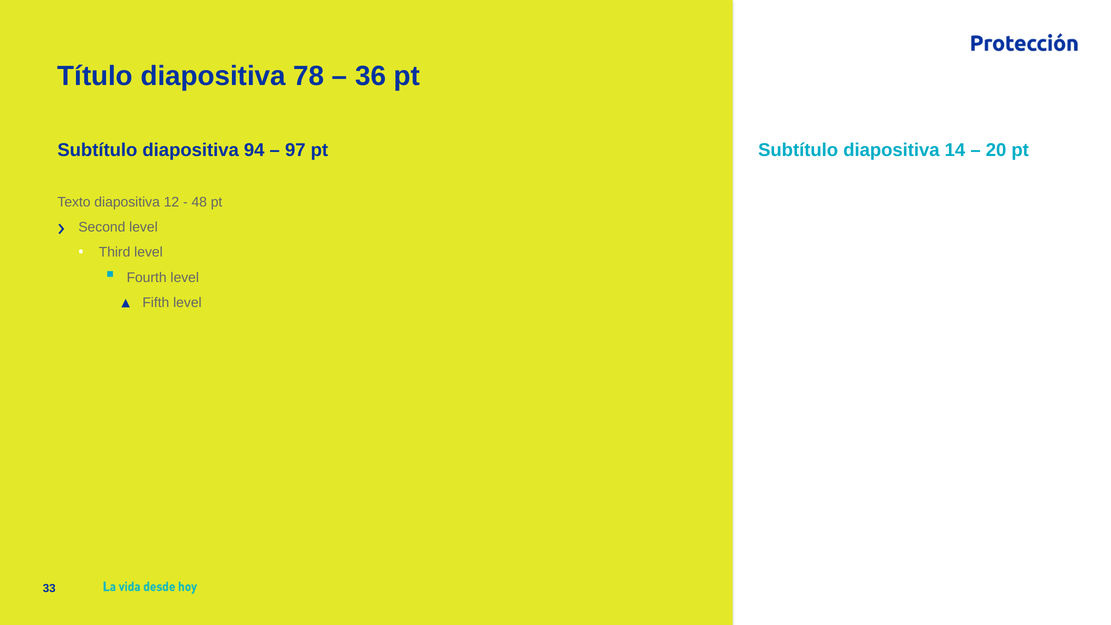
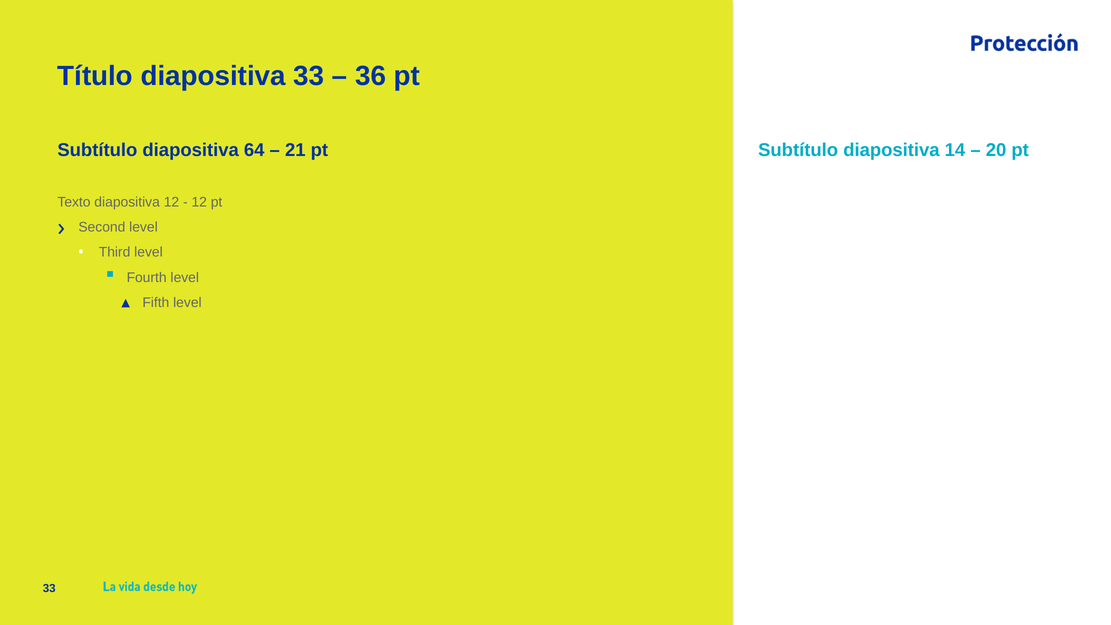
diapositiva 78: 78 -> 33 (309, 76)
94: 94 -> 64 (254, 150)
97: 97 -> 21 (295, 150)
48: 48 -> 12 (199, 202)
